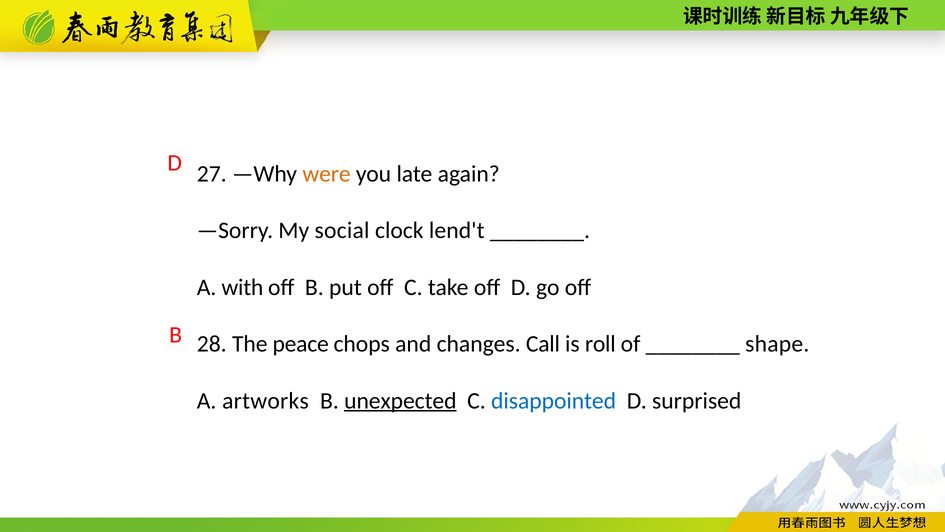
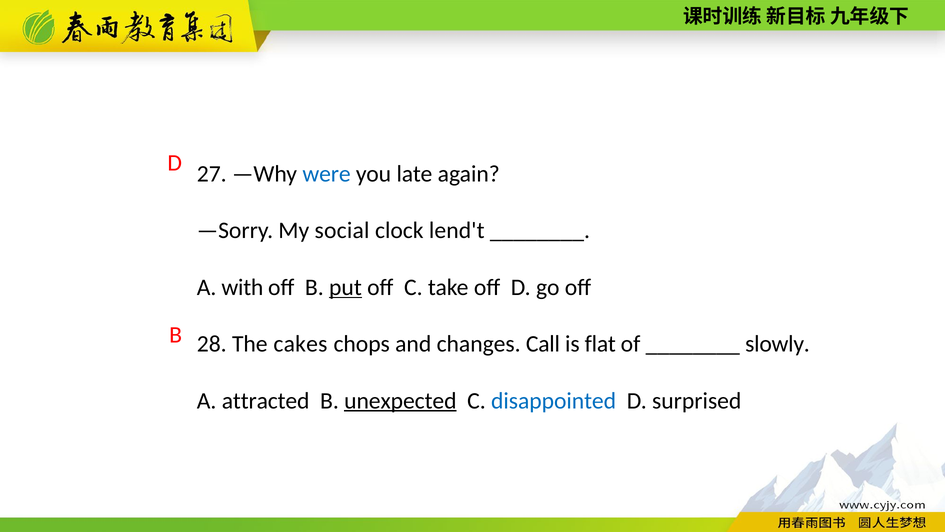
were colour: orange -> blue (327, 174)
put underline: none -> present (345, 287)
peace: peace -> cakes (300, 344)
roll: roll -> flat (600, 344)
shape: shape -> slowly (778, 344)
artworks: artworks -> attracted (266, 400)
